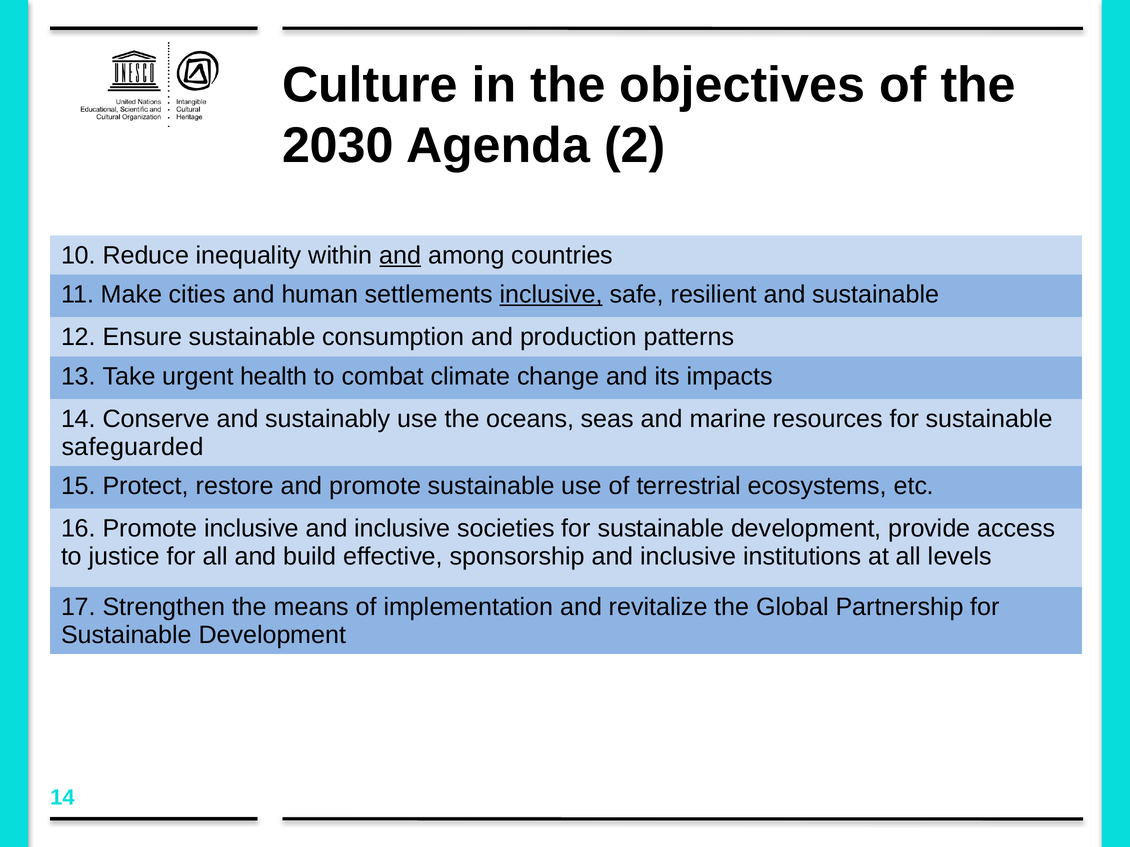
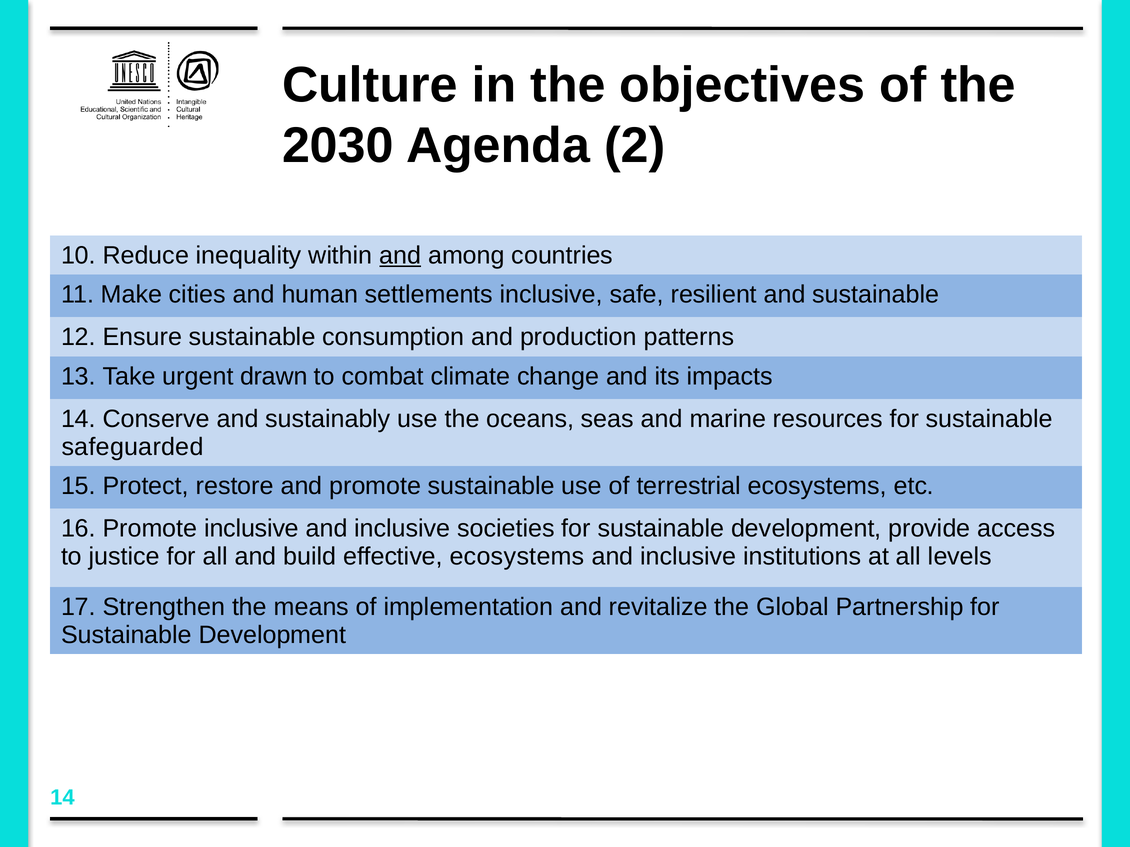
inclusive underline: present -> none (551, 295)
health: health -> drawn (274, 376)
effective sponsorship: sponsorship -> ecosystems (517, 557)
